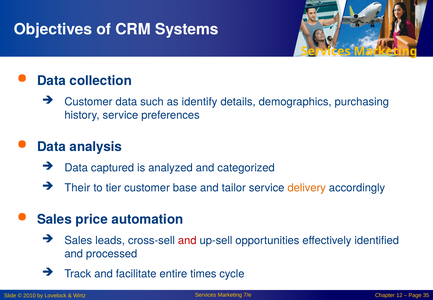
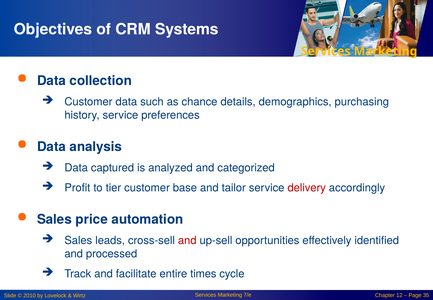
identify: identify -> chance (200, 102)
Their: Their -> Profit (77, 188)
delivery colour: orange -> red (307, 188)
